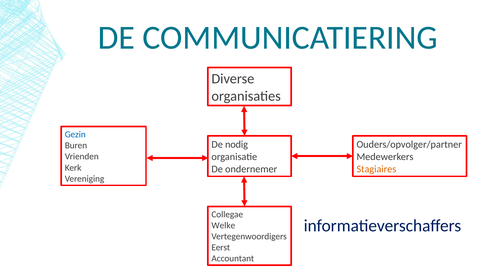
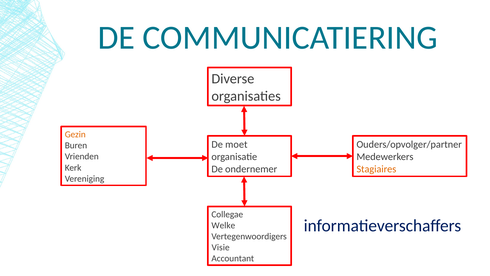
Gezin colour: blue -> orange (75, 134)
nodig: nodig -> moet (236, 144)
Eerst: Eerst -> Visie (221, 247)
